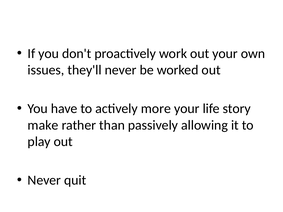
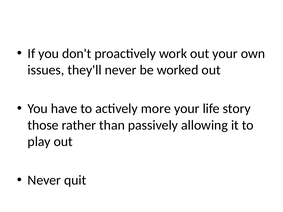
make: make -> those (43, 125)
